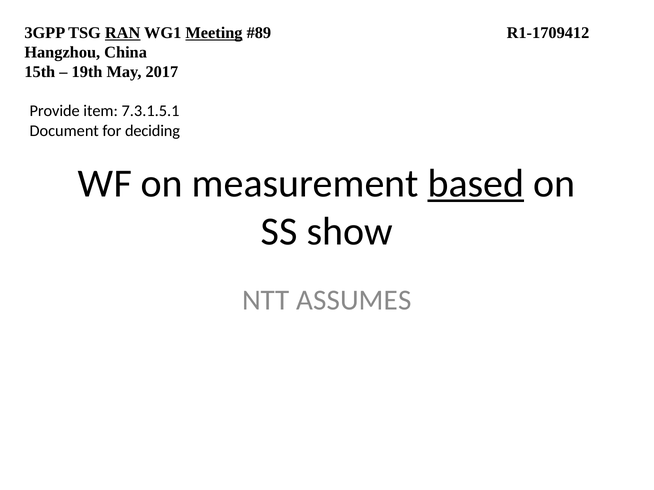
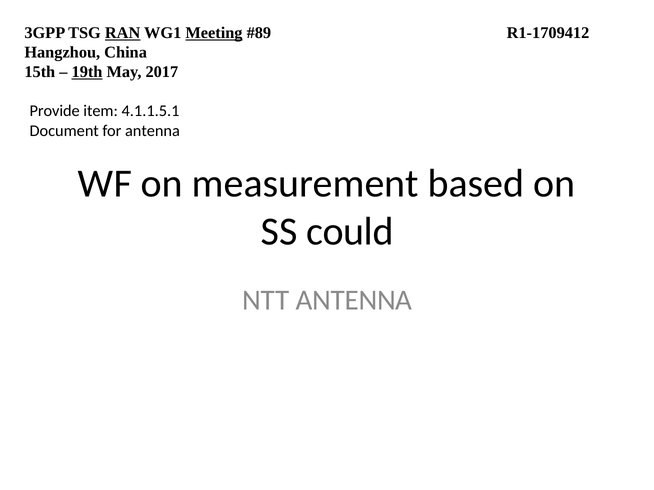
19th underline: none -> present (87, 72)
7.3.1.5.1: 7.3.1.5.1 -> 4.1.1.5.1 (151, 111)
for deciding: deciding -> antenna (152, 131)
based underline: present -> none (476, 184)
show: show -> could (350, 232)
NTT ASSUMES: ASSUMES -> ANTENNA (354, 301)
